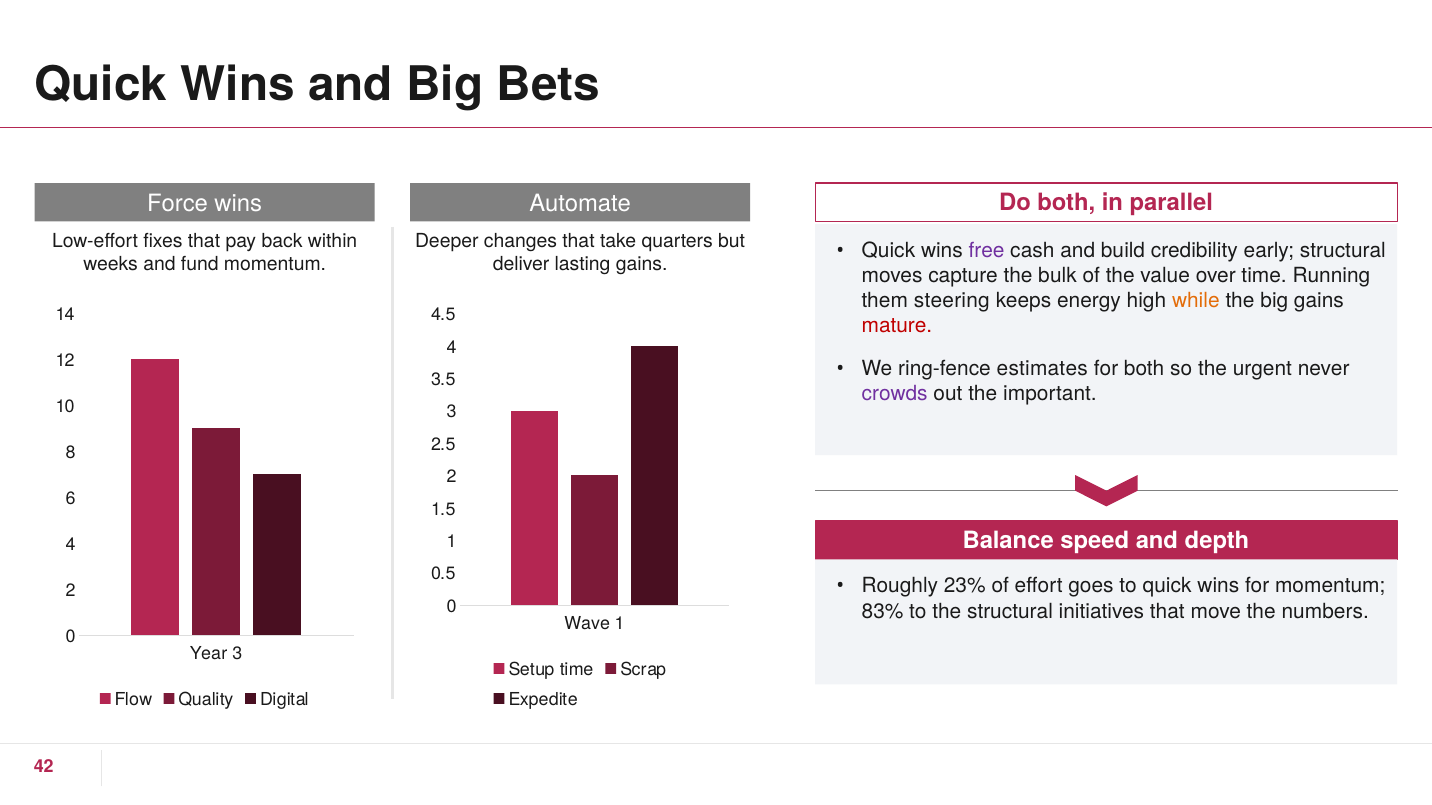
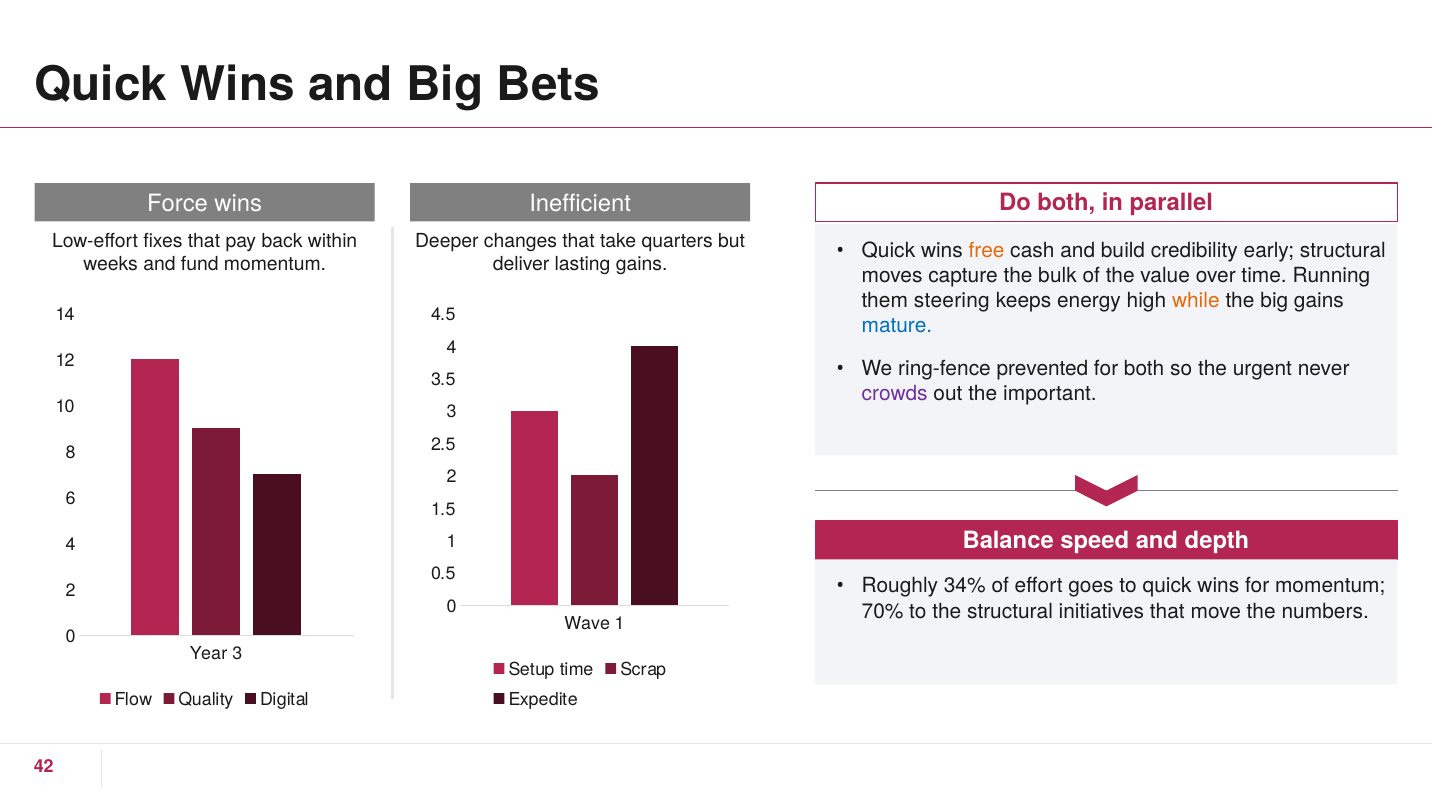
Automate: Automate -> Inefficient (580, 204)
free colour: purple -> orange (987, 251)
mature colour: red -> blue (897, 326)
estimates: estimates -> prevented (1042, 369)
23%: 23% -> 34% (965, 586)
83%: 83% -> 70% (883, 611)
